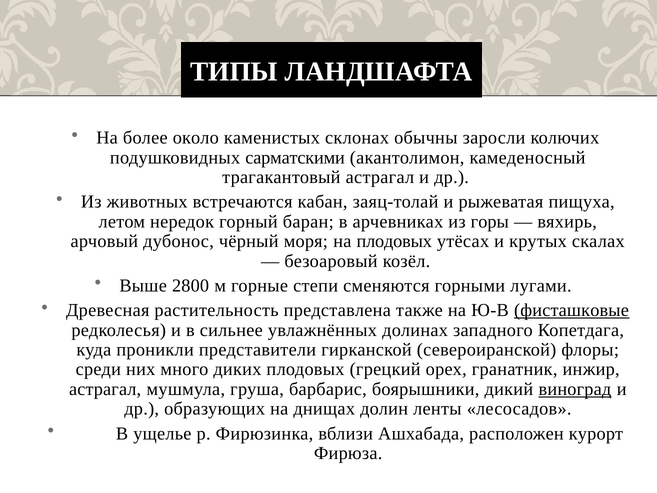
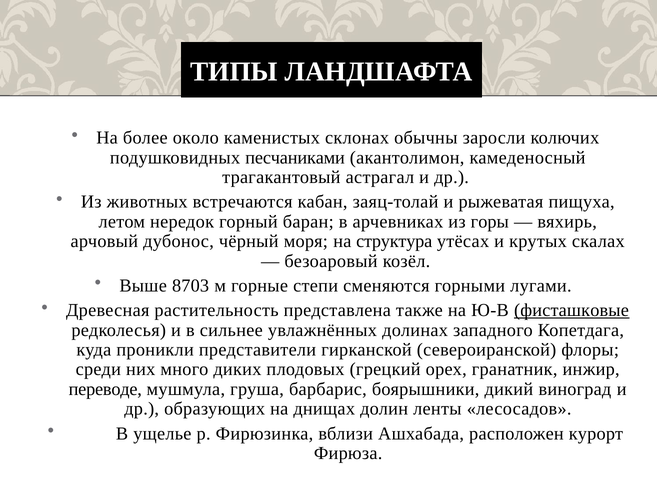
сарматскими: сарматскими -> песчаниками (295, 157)
на плодовых: плодовых -> структура (394, 241)
2800: 2800 -> 8703 (191, 286)
астрагал: астрагал -> переводе (105, 389)
виноград underline: present -> none (575, 389)
